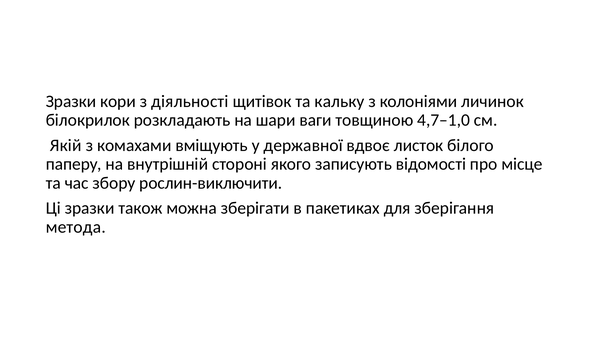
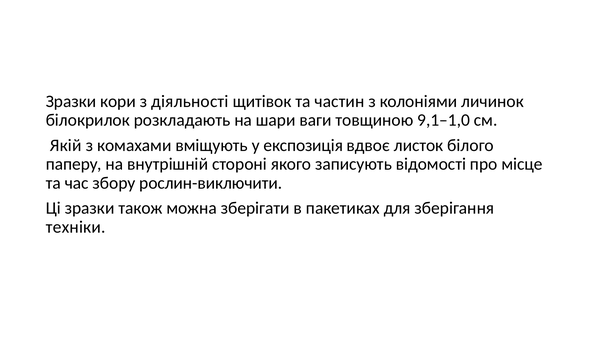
кальку: кальку -> частин (339, 101)
4,7–1,0: 4,7–1,0 -> 9,1–1,0 (444, 120)
державної: державної -> експозиція (303, 145)
метода: метода -> техніки (76, 227)
